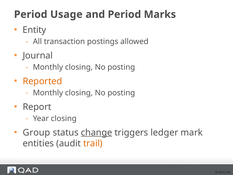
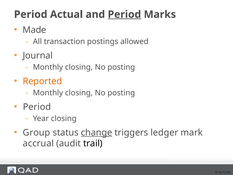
Usage: Usage -> Actual (66, 14)
Period underline: none -> present (124, 14)
Entity: Entity -> Made (34, 30)
Report: Report -> Period (37, 107)
entities: entities -> accrual (38, 143)
trail colour: orange -> black (93, 143)
